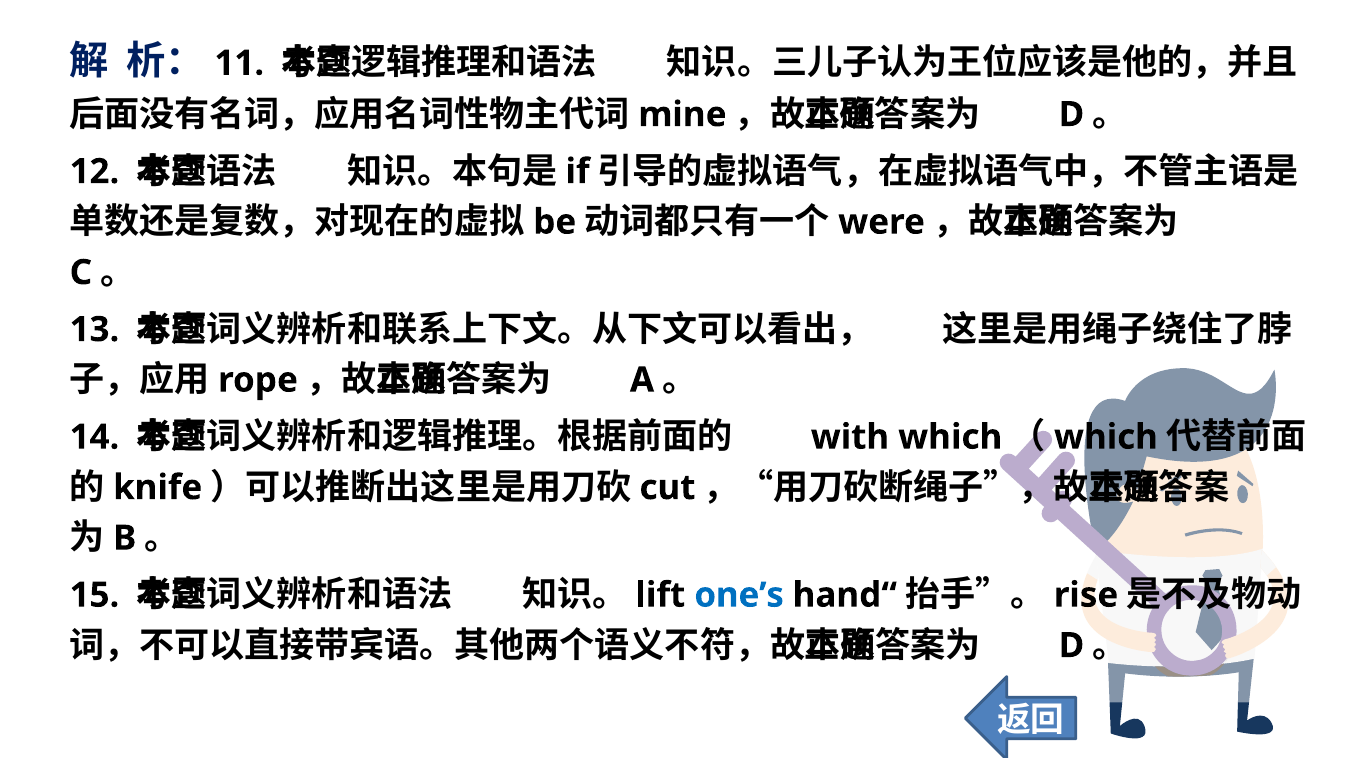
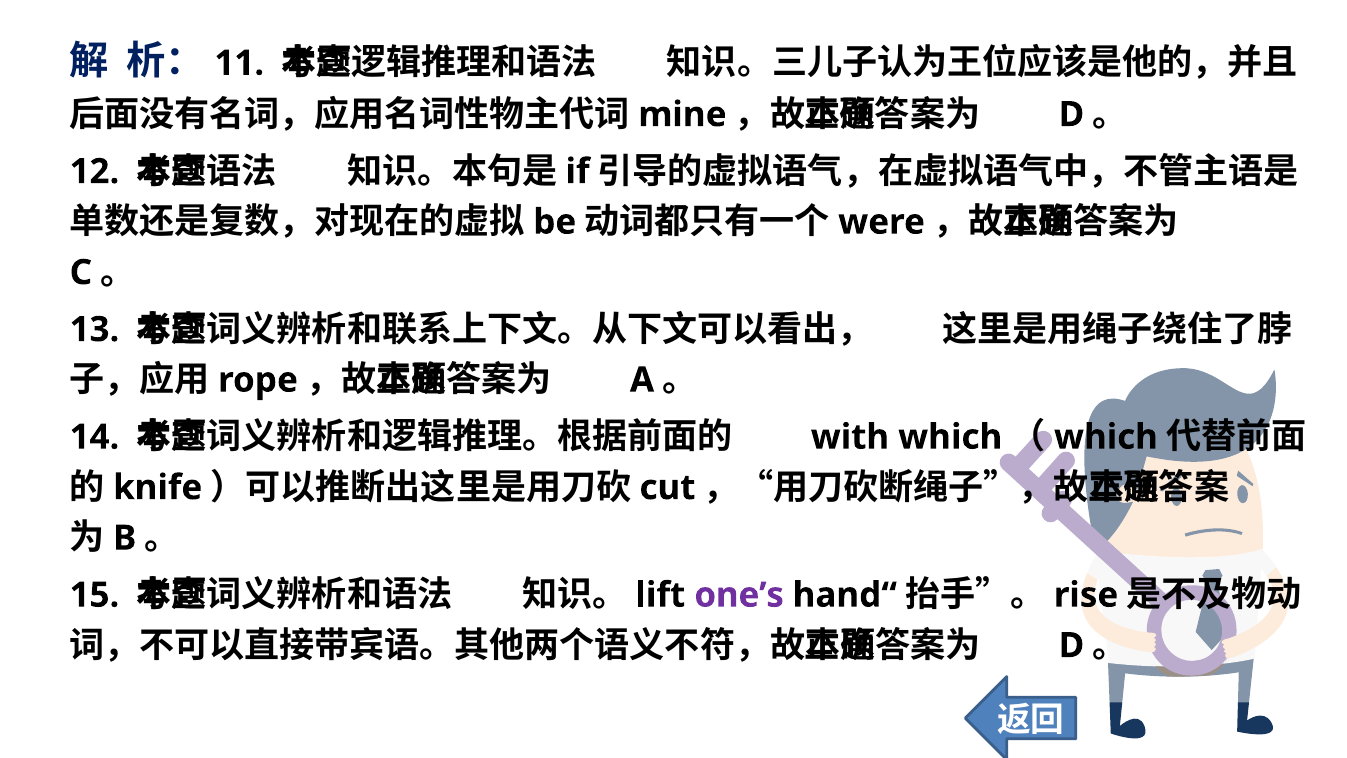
one’s colour: blue -> purple (739, 595)
